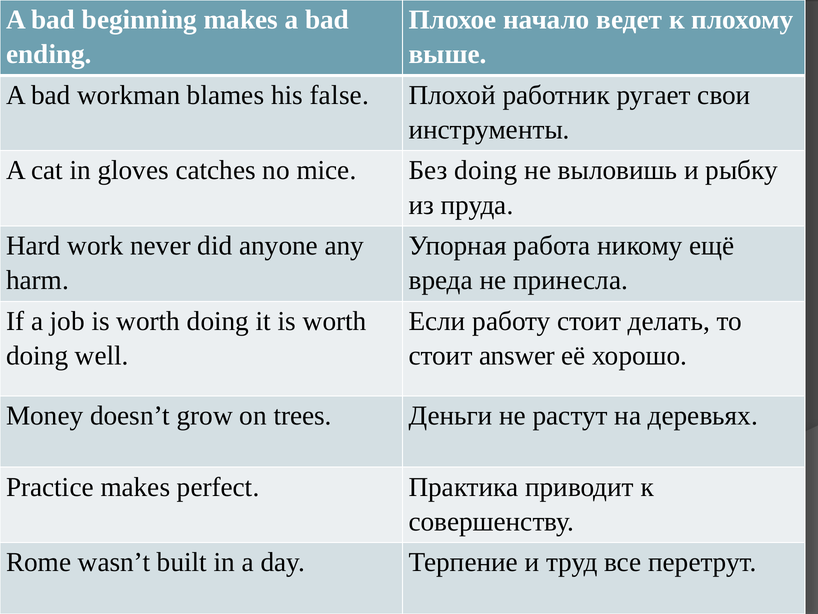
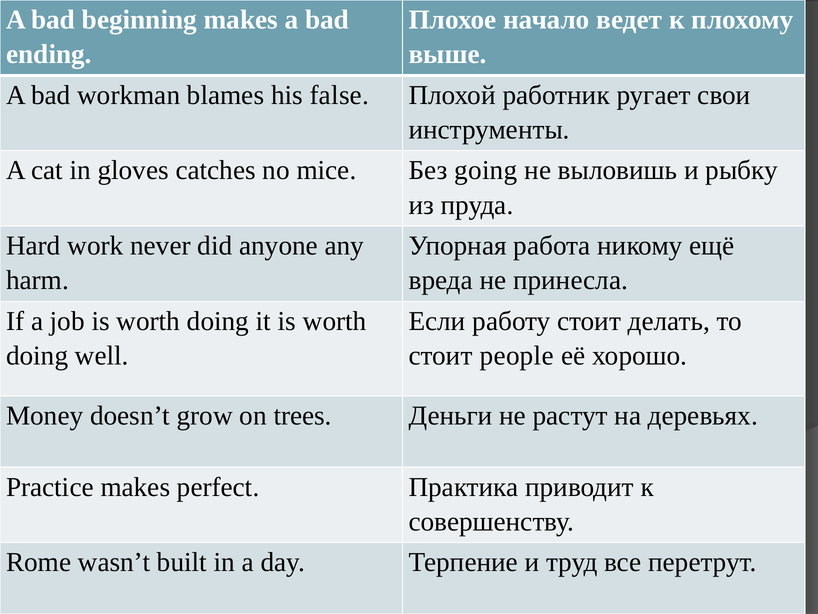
Без doing: doing -> going (486, 170)
answer: answer -> people (517, 355)
